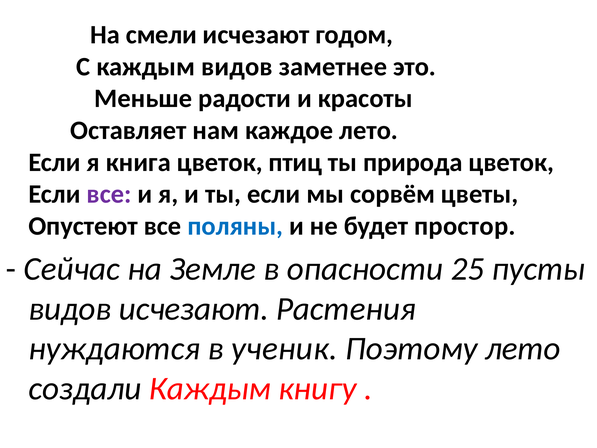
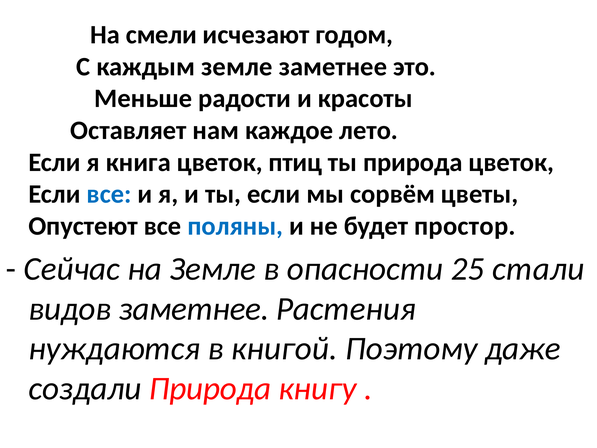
каждым видов: видов -> земле (237, 67)
все colour: purple -> blue (109, 194)
пусты: пусты -> стали (538, 269)
видов исчезают: исчезают -> заметнее (194, 309)
ученик: ученик -> книгой (284, 348)
Поэтому лето: лето -> даже (523, 348)
создали Каждым: Каждым -> Природа (210, 388)
